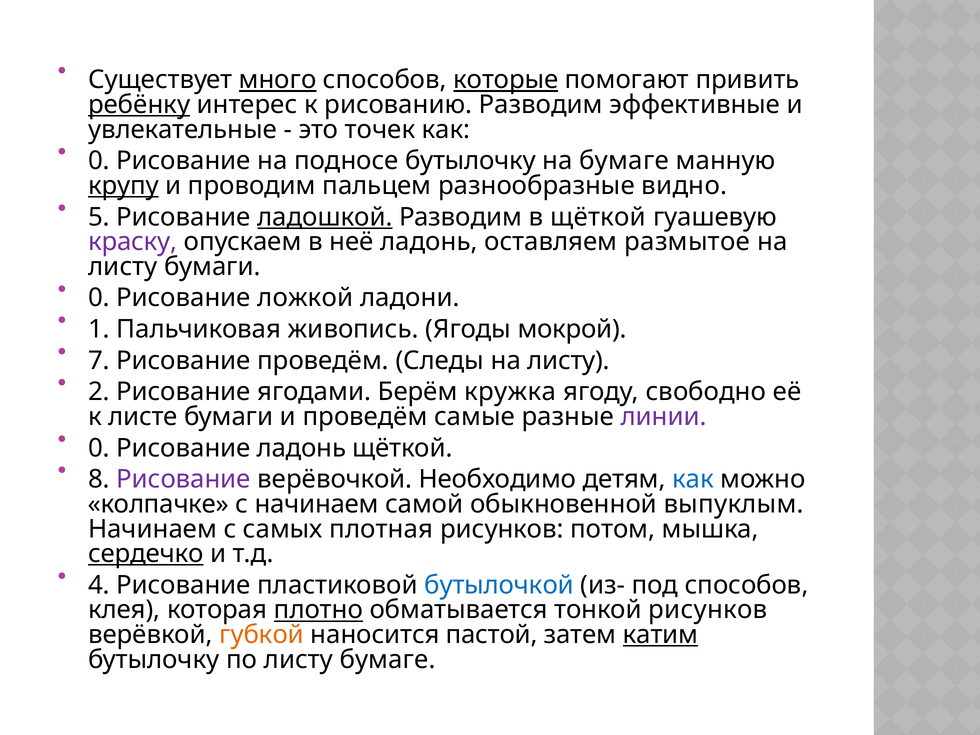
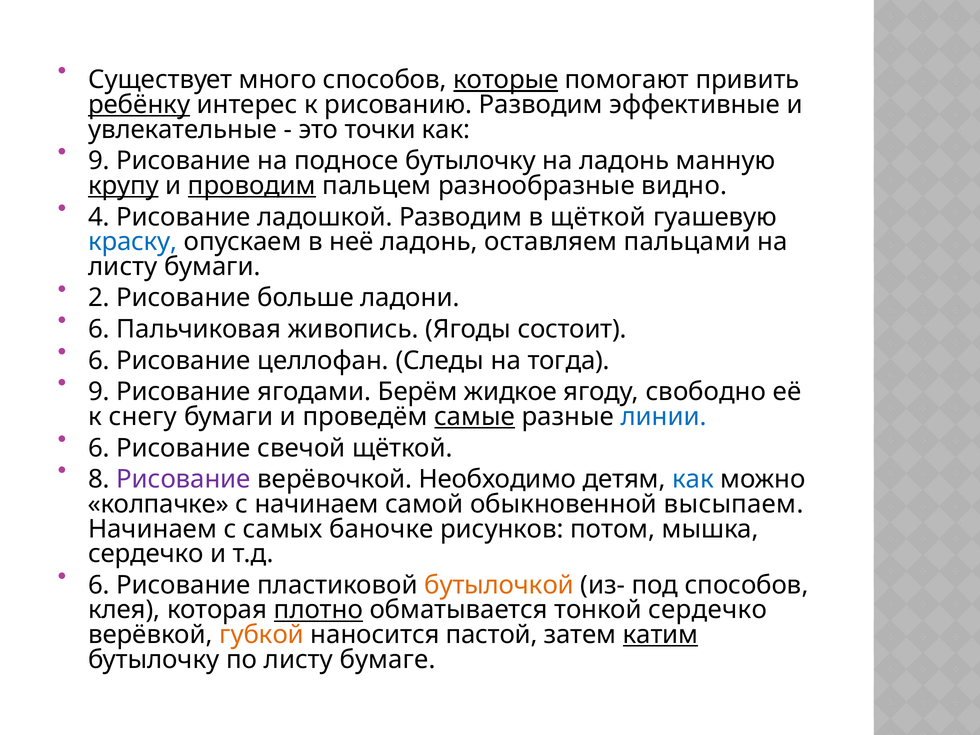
много underline: present -> none (278, 80)
точек: точек -> точки (380, 130)
0: 0 -> 9 (99, 161)
на бумаге: бумаге -> ладонь (624, 161)
проводим underline: none -> present (252, 186)
5: 5 -> 4 (99, 217)
ладошкой underline: present -> none (325, 217)
краску colour: purple -> blue (133, 242)
размытое: размытое -> пальцами (687, 242)
0: 0 -> 2 (99, 298)
ложкой: ложкой -> больше (306, 298)
1: 1 -> 6 (99, 329)
мокрой: мокрой -> состоит (572, 329)
7: 7 -> 6 (99, 361)
Рисование проведём: проведём -> целлофан (323, 361)
Следы на листу: листу -> тогда (569, 361)
2: 2 -> 9 (99, 392)
кружка: кружка -> жидкое (511, 392)
листе: листе -> снегу (143, 417)
самые underline: none -> present (475, 417)
линии colour: purple -> blue (663, 417)
0: 0 -> 6 (99, 448)
Рисование ладонь: ладонь -> свечой (301, 448)
выпуклым: выпуклым -> высыпаем (734, 504)
плотная: плотная -> баночке (381, 529)
сердечко underline: present -> none (146, 554)
4: 4 -> 6 (99, 585)
бутылочкой colour: blue -> orange (499, 585)
тонкой рисунков: рисунков -> сердечко (708, 610)
